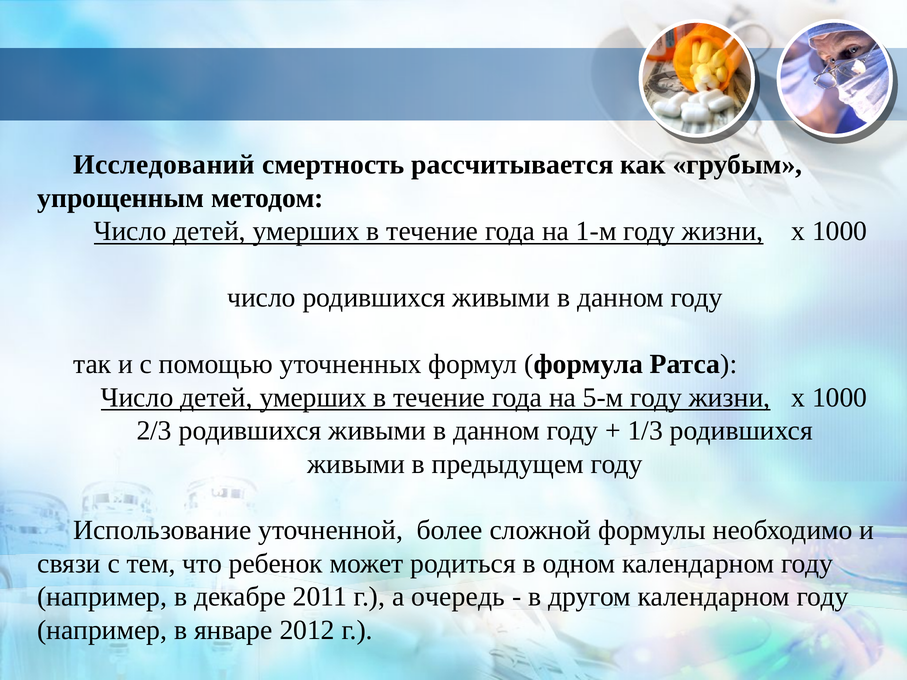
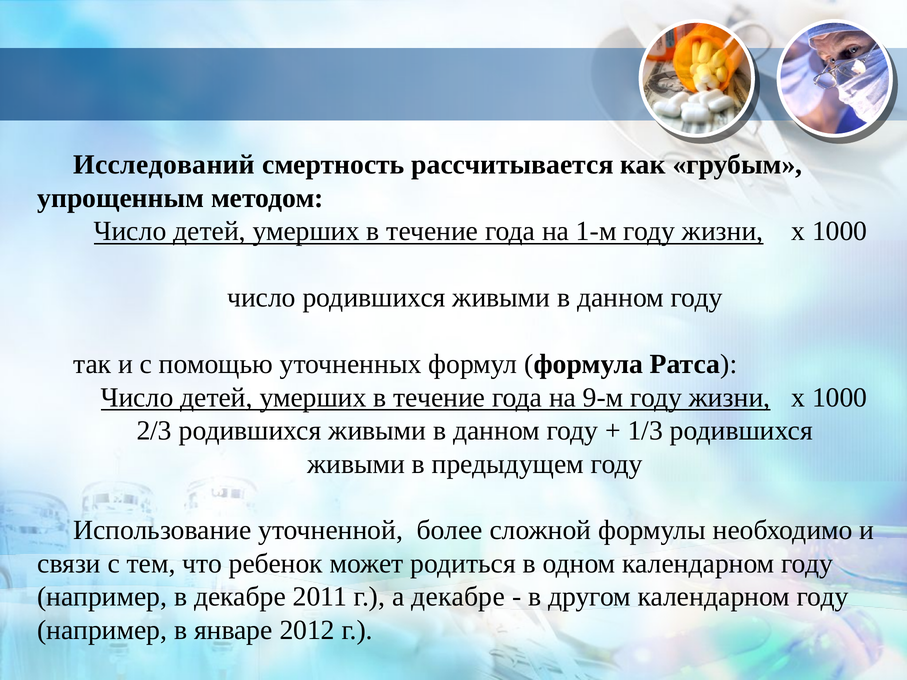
5-м: 5-м -> 9-м (603, 398)
а очередь: очередь -> декабре (458, 597)
